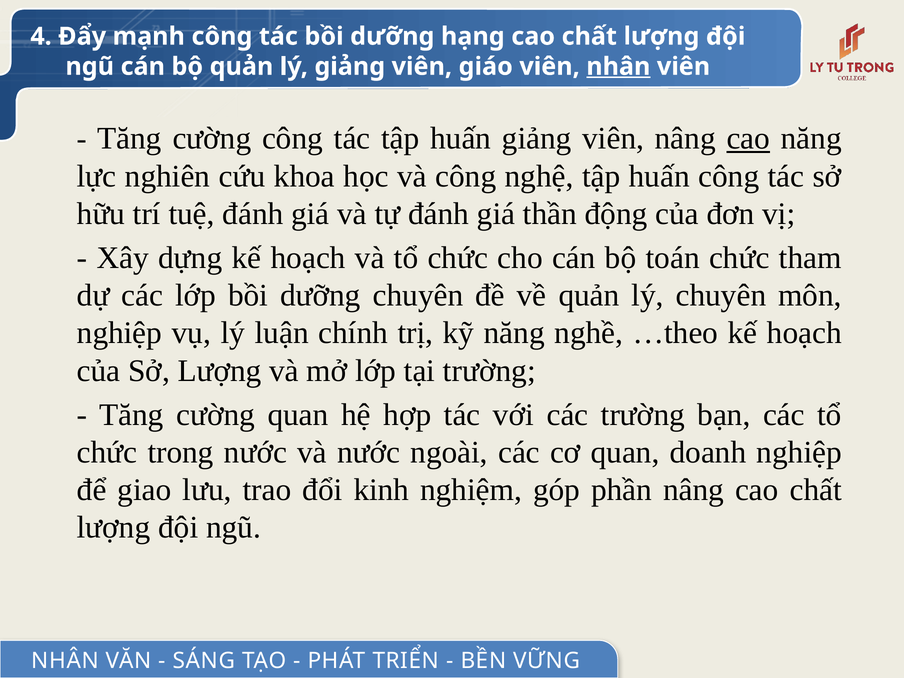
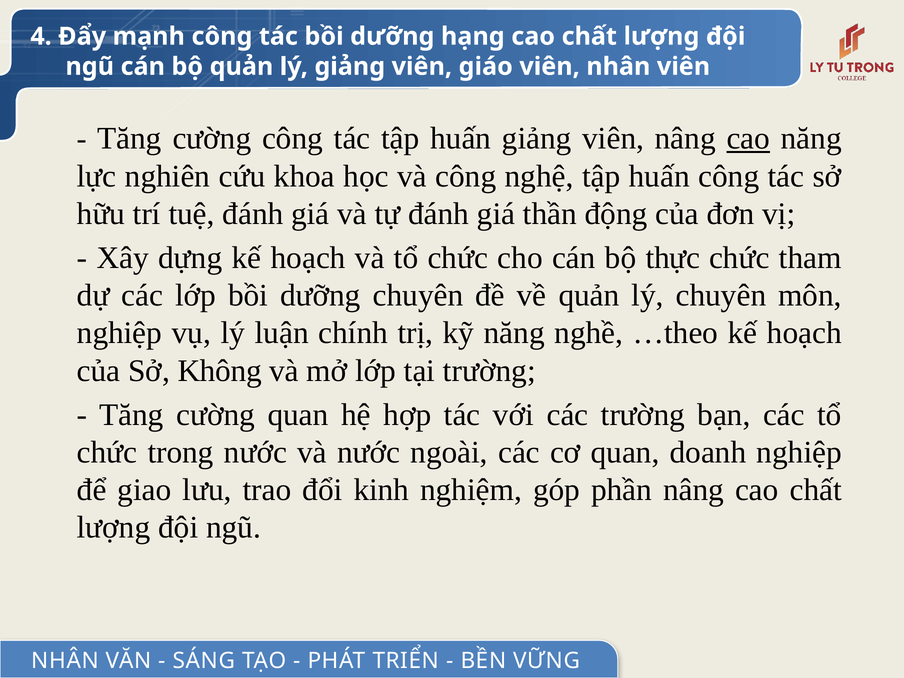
nhân underline: present -> none (618, 67)
toán: toán -> thực (673, 258)
Sở Lượng: Lượng -> Không (220, 371)
